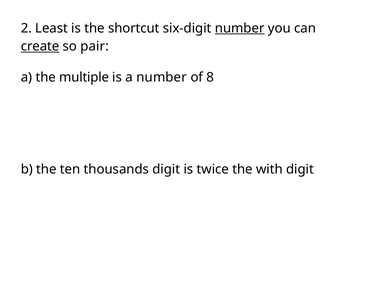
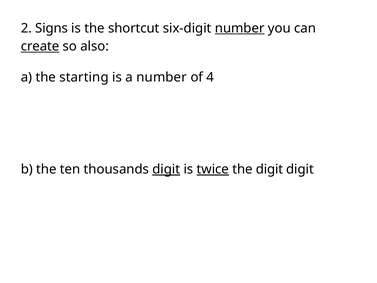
Least: Least -> Signs (52, 28)
pair: pair -> also (95, 46)
multiple: multiple -> starting (84, 77)
8: 8 -> 4 (210, 77)
digit underline: none -> present (166, 169)
twice underline: none -> present (213, 169)
the with: with -> digit (269, 169)
